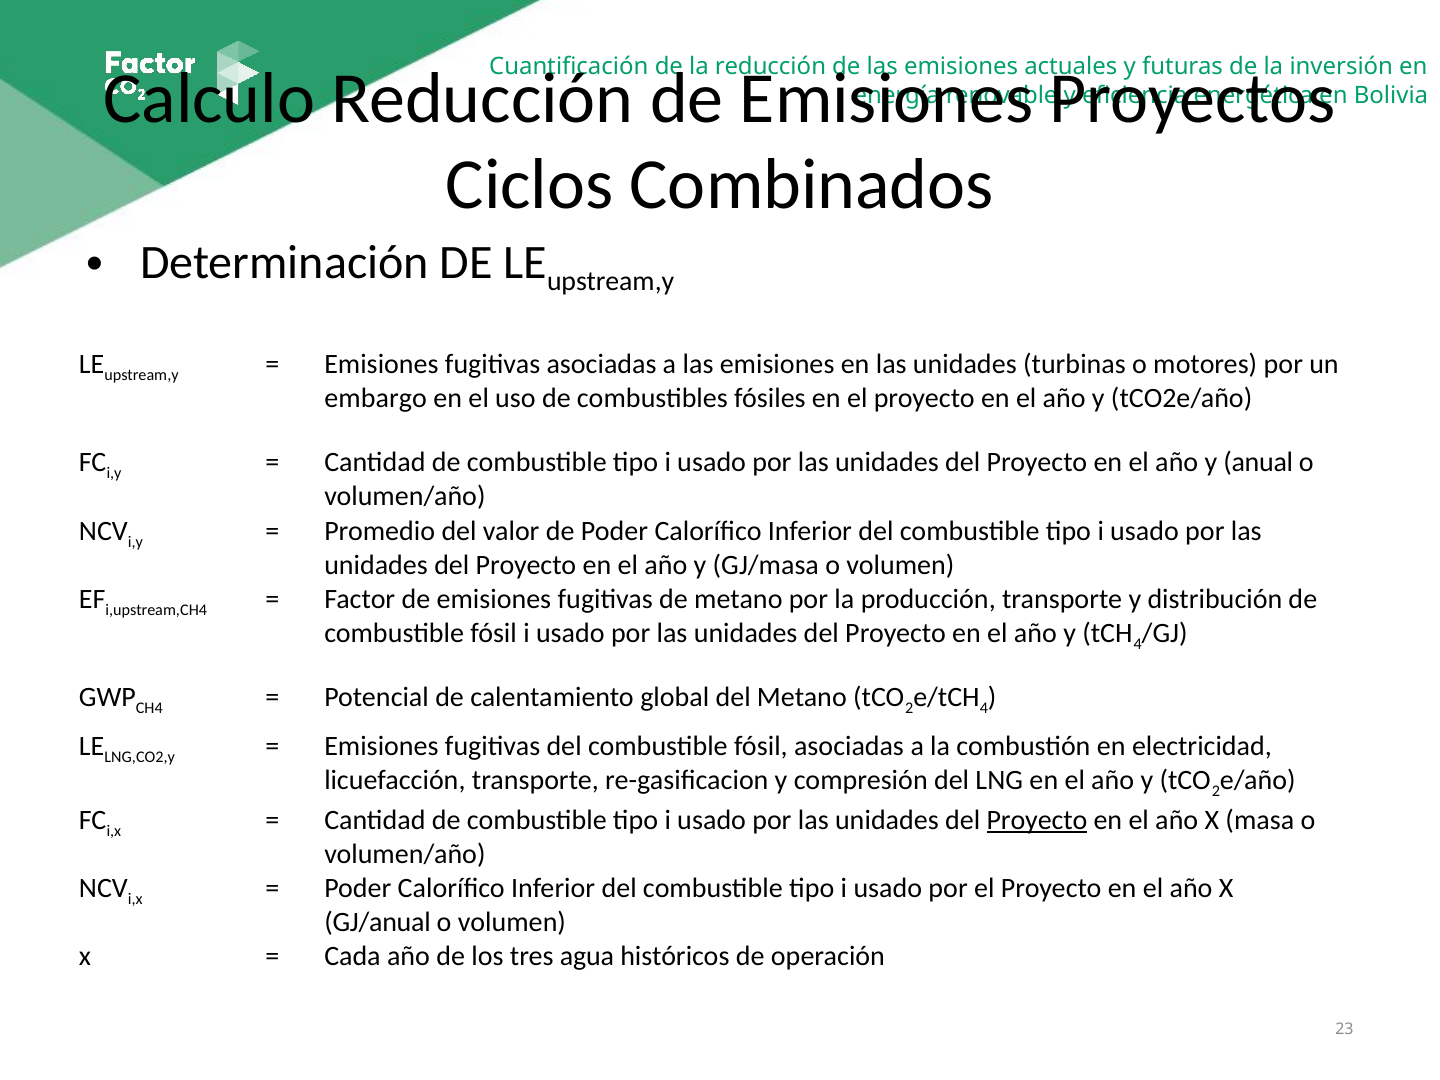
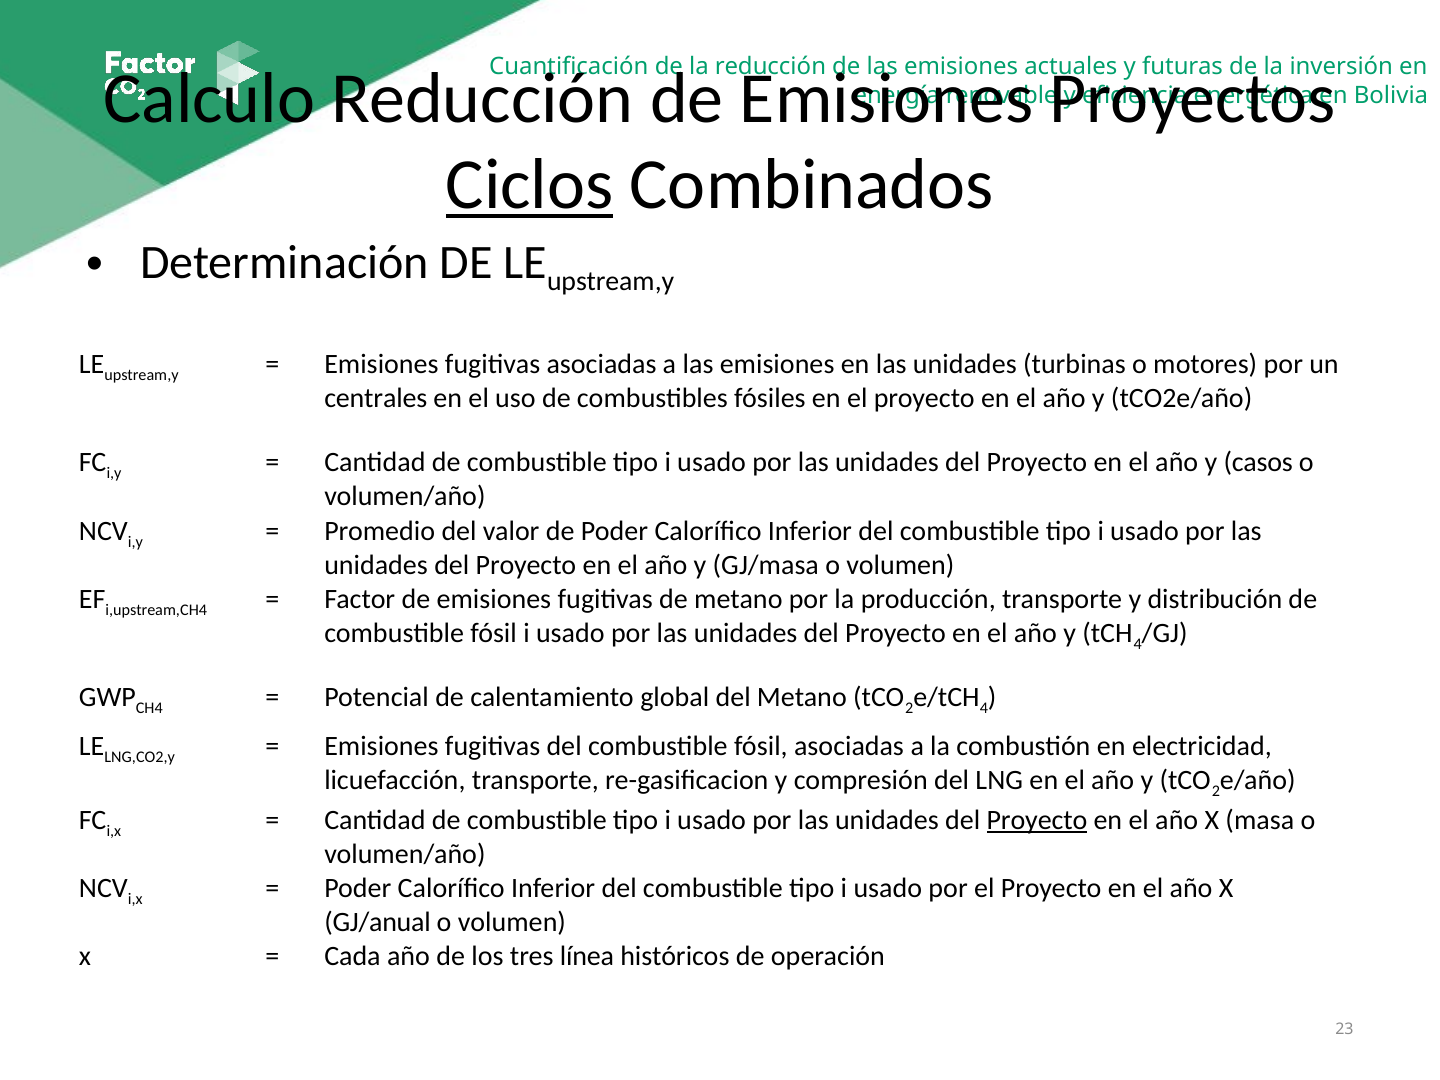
Ciclos underline: none -> present (530, 185)
embargo: embargo -> centrales (376, 399)
anual: anual -> casos (1258, 463)
agua: agua -> línea (587, 957)
